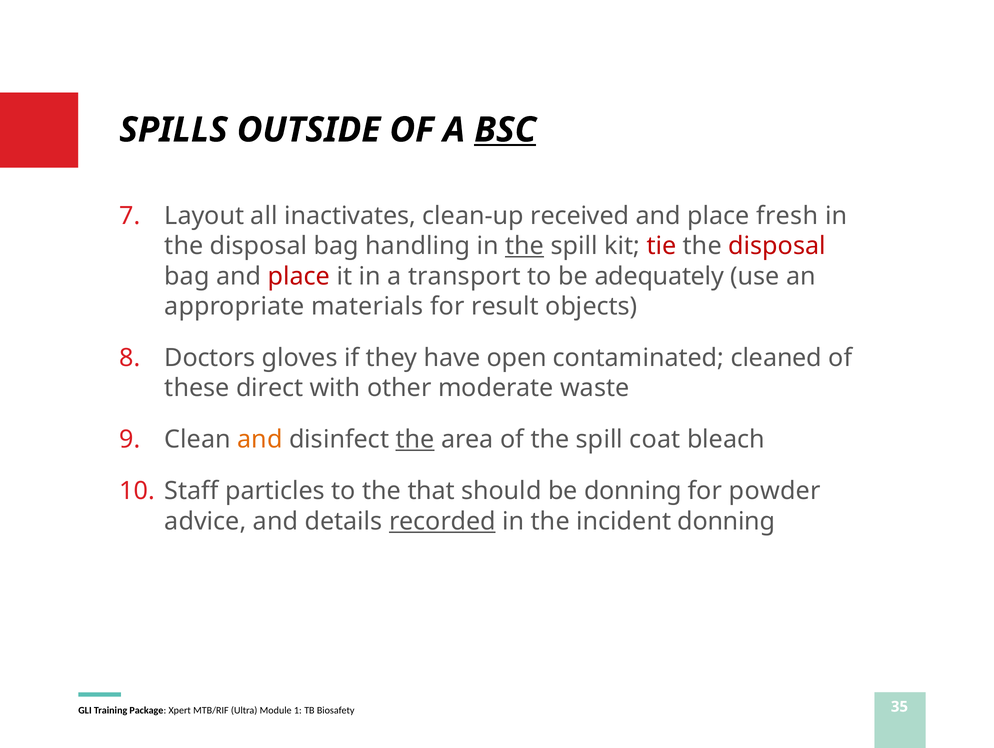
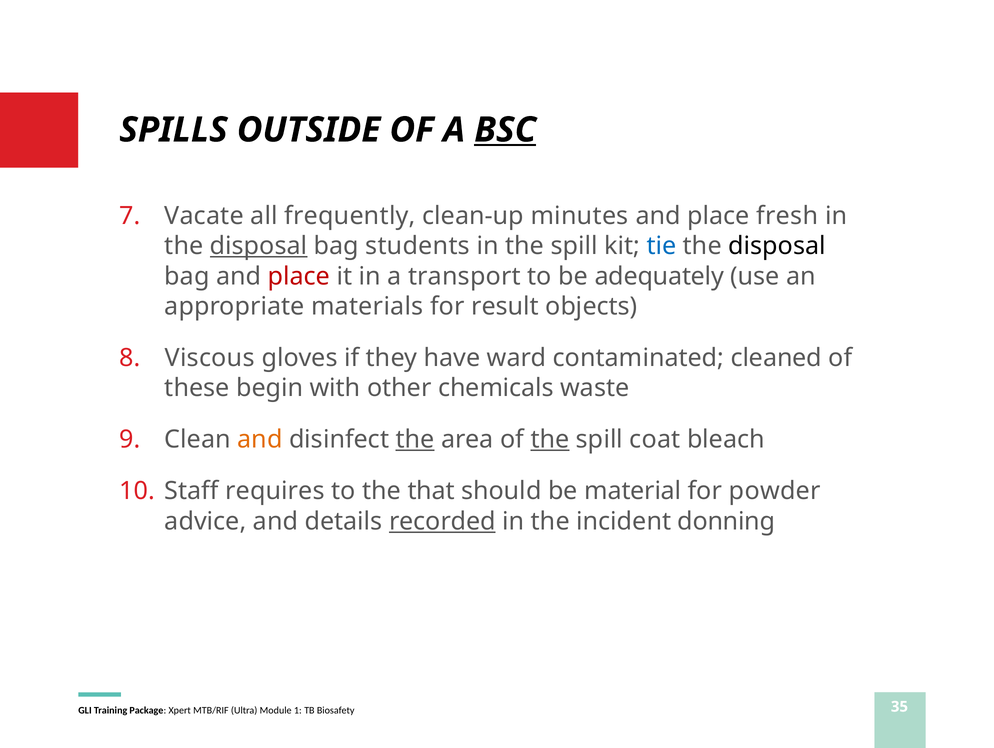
Layout: Layout -> Vacate (204, 216)
inactivates: inactivates -> frequently (350, 216)
received: received -> minutes (580, 216)
disposal underline: none -> present (259, 246)
handling: handling -> students (418, 246)
the underline: present -> none (525, 246)
tie colour: red -> blue (661, 246)
disposal colour: red -> black (777, 246)
Doctors: Doctors -> Viscous (210, 358)
open: open -> ward (517, 358)
direct: direct -> begin (270, 388)
moderate: moderate -> chemicals (496, 388)
the underline: none -> present (550, 440)
particles: particles -> requires (275, 491)
be donning: donning -> material (633, 491)
